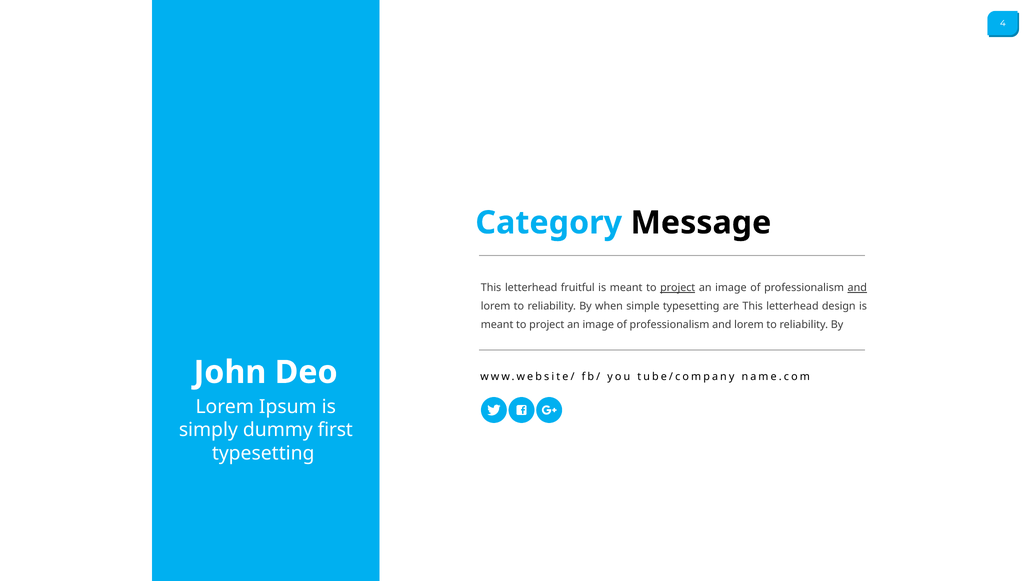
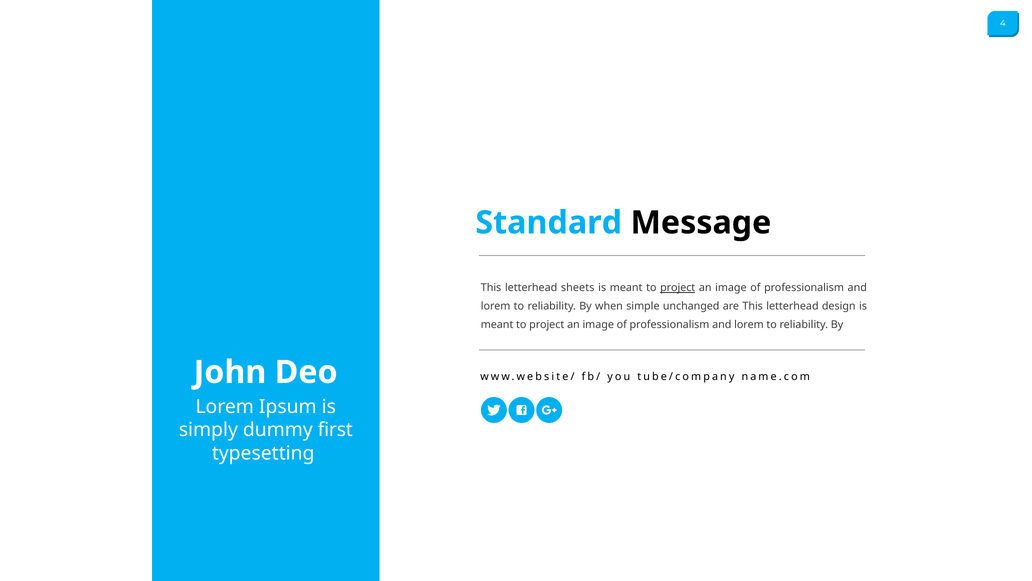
Category: Category -> Standard (549, 223)
fruitful: fruitful -> sheets (578, 288)
and underline: present -> none (857, 288)
simple typesetting: typesetting -> unchanged (691, 306)
